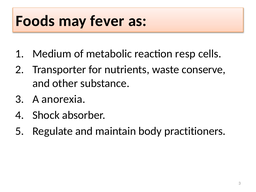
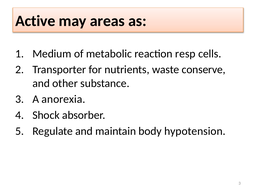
Foods: Foods -> Active (35, 21)
fever: fever -> areas (107, 21)
practitioners: practitioners -> hypotension (195, 131)
